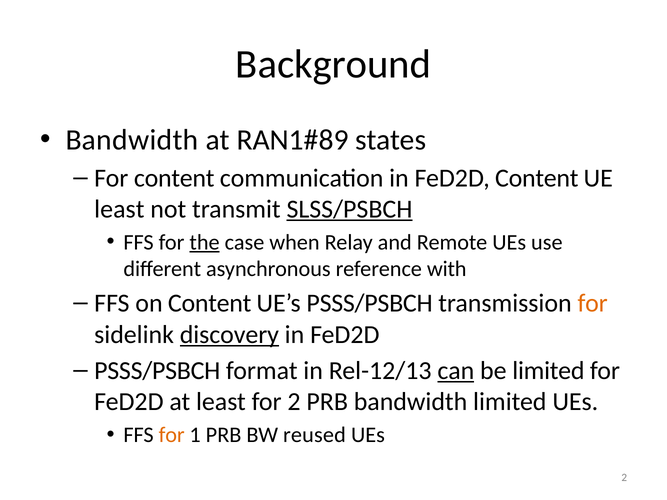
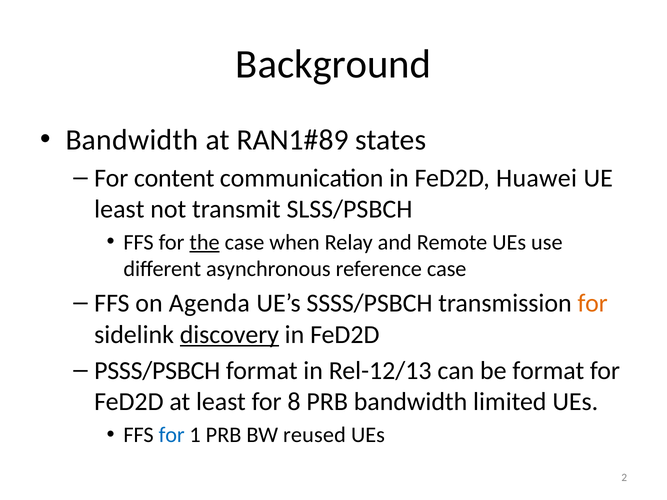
FeD2D Content: Content -> Huawei (537, 178)
SLSS/PSBCH underline: present -> none (349, 209)
reference with: with -> case (447, 269)
on Content: Content -> Agenda (209, 304)
UE’s PSSS/PSBCH: PSSS/PSBCH -> SSSS/PSBCH (370, 304)
can underline: present -> none (456, 371)
be limited: limited -> format (548, 371)
for 2: 2 -> 8 (294, 402)
for colour: orange -> blue (172, 435)
